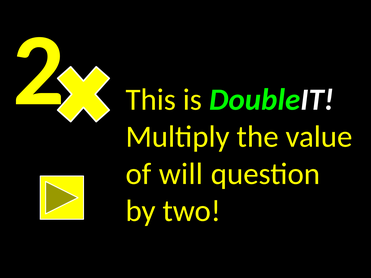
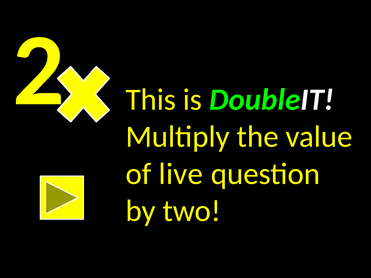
will: will -> live (181, 174)
